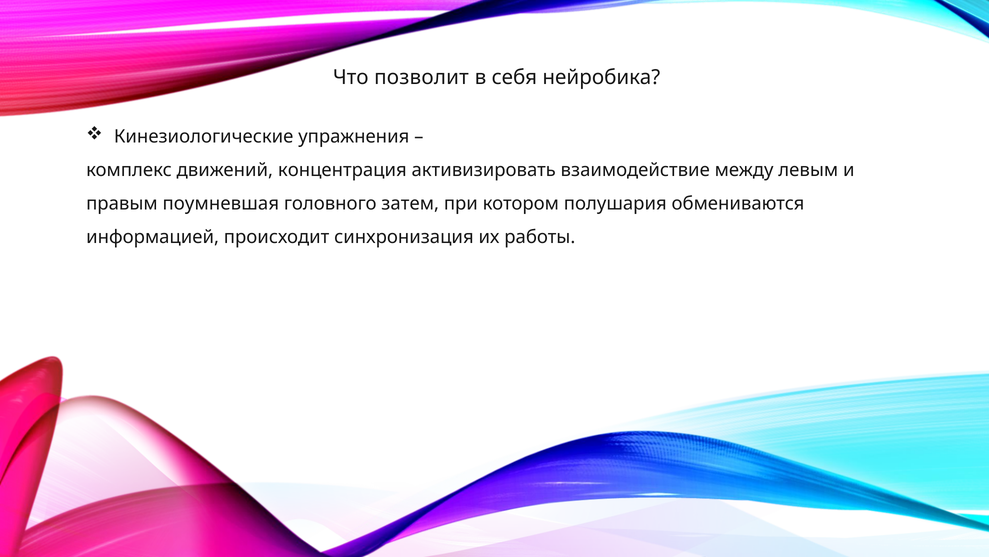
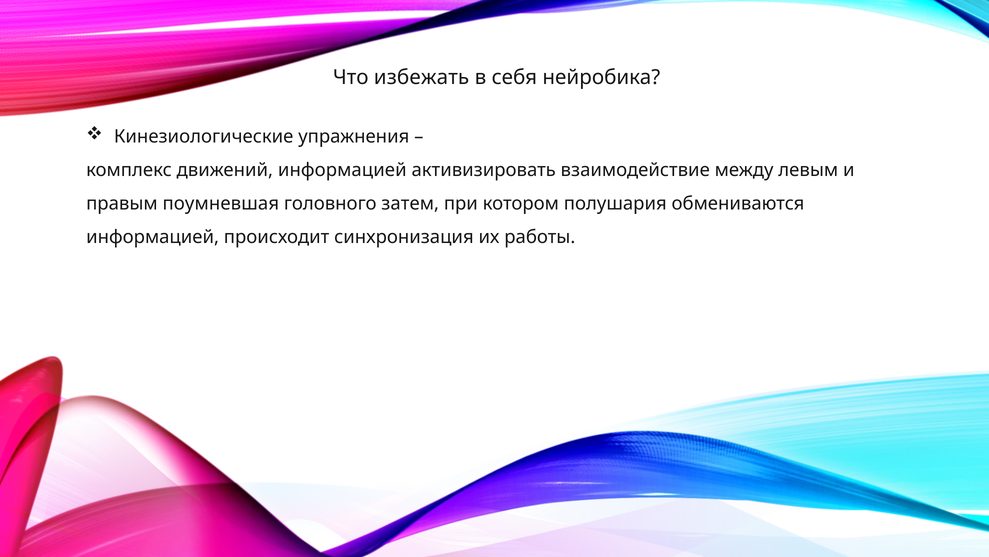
позволит: позволит -> избежать (422, 77)
движений концентрация: концентрация -> информацией (342, 170)
